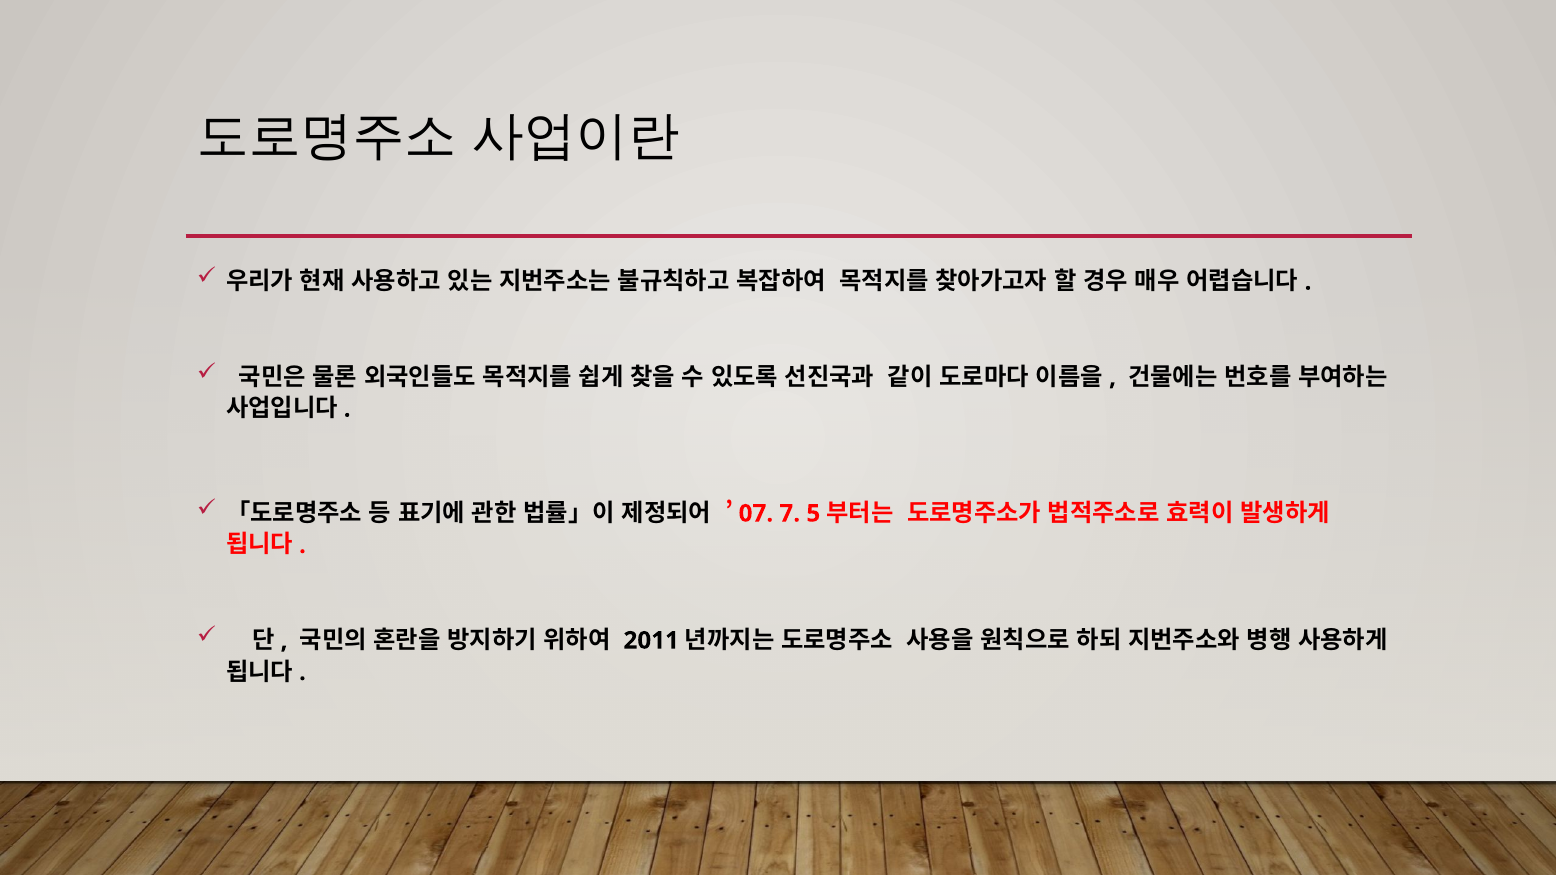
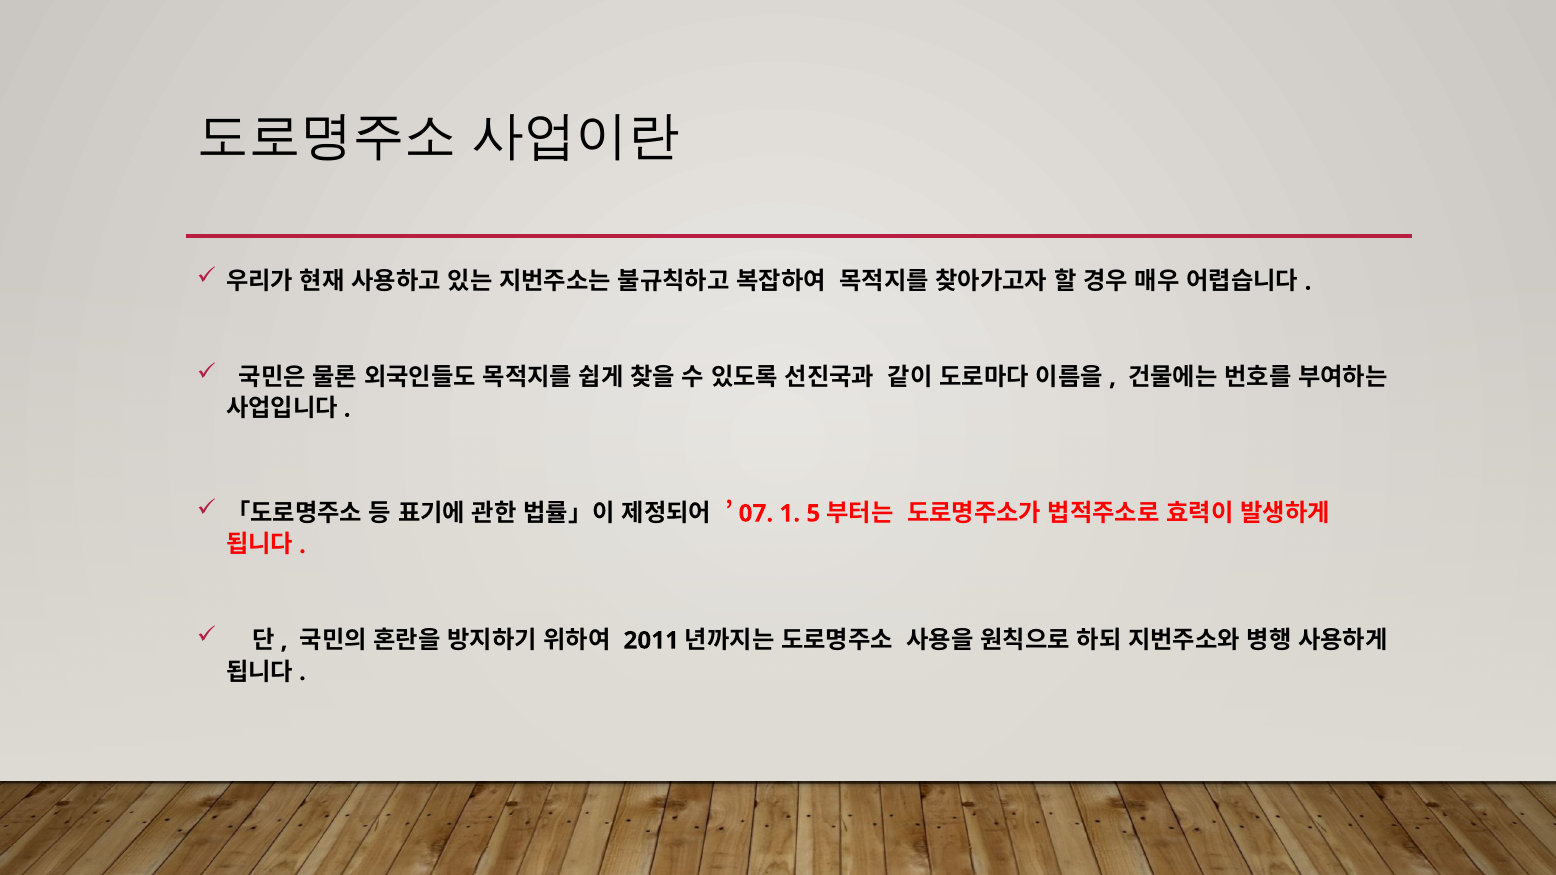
7: 7 -> 1 (790, 514)
